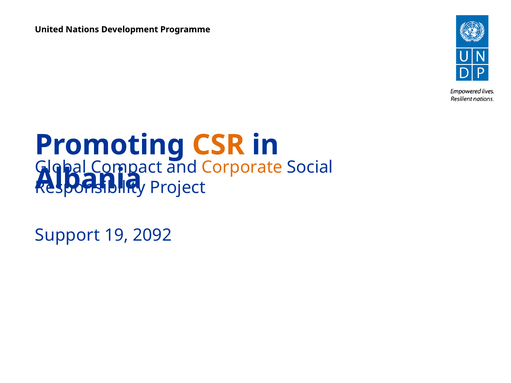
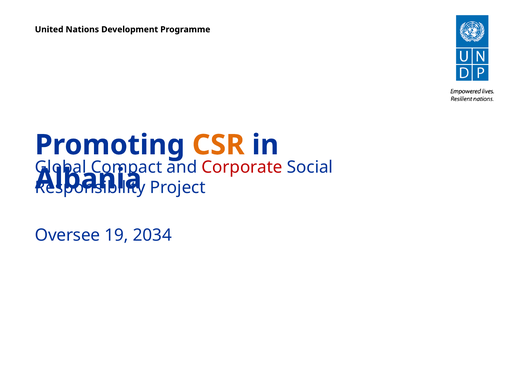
Corporate colour: orange -> red (242, 167)
Support: Support -> Oversee (68, 235)
2092: 2092 -> 2034 (152, 235)
